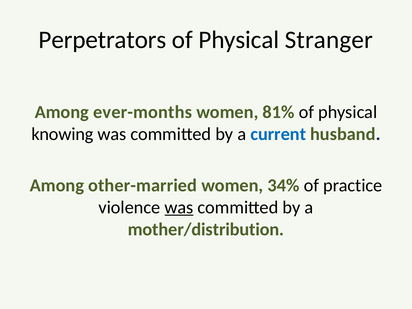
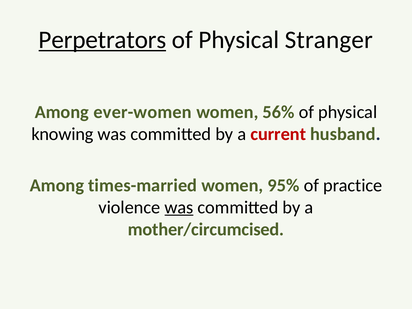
Perpetrators underline: none -> present (102, 40)
ever-months: ever-months -> ever-women (143, 112)
81%: 81% -> 56% (279, 112)
current colour: blue -> red (278, 134)
other-married: other-married -> times-married (143, 185)
34%: 34% -> 95% (283, 185)
mother/distribution: mother/distribution -> mother/circumcised (206, 229)
